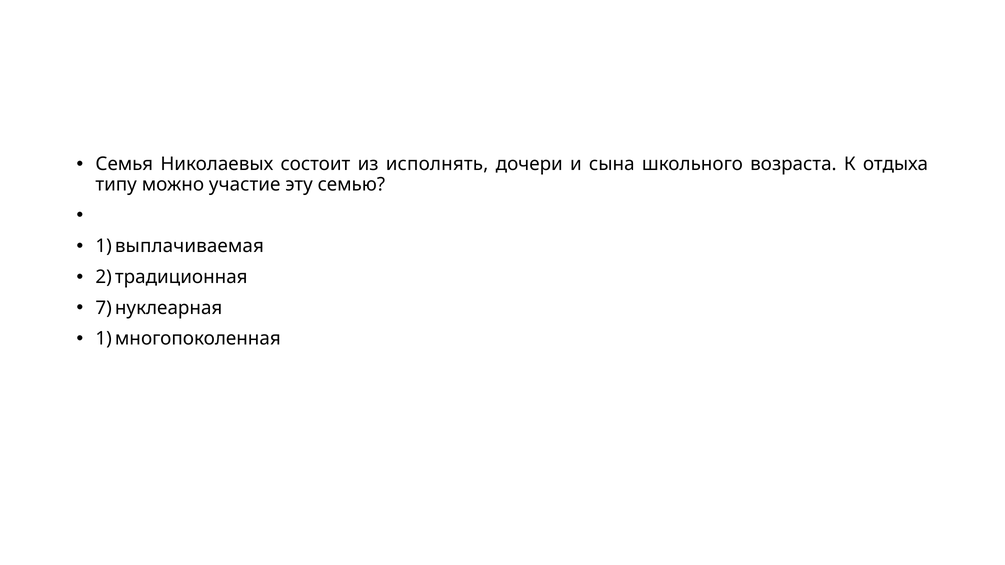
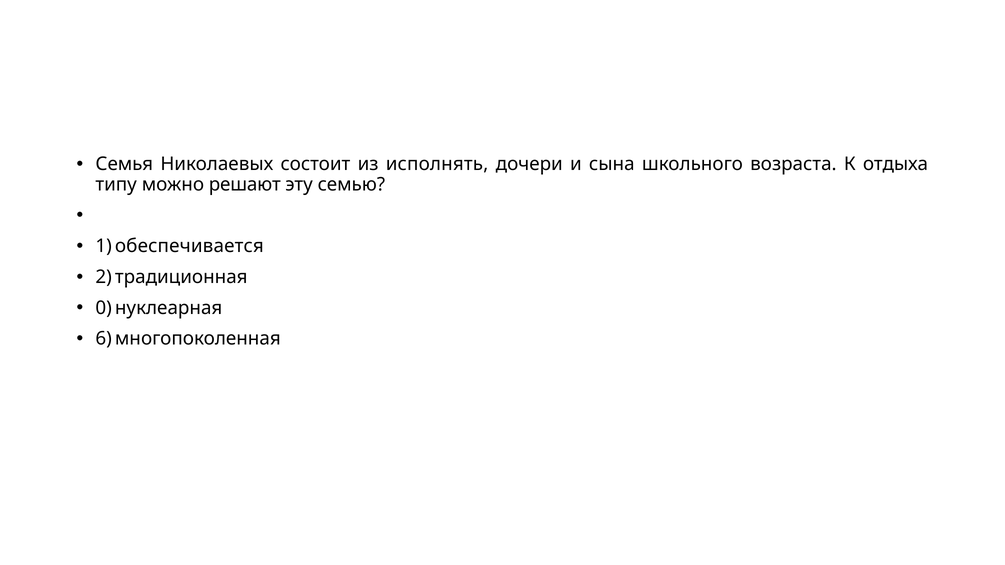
участие: участие -> решают (245, 185)
выплачиваемая: выплачиваемая -> обеспечивается (189, 246)
7: 7 -> 0 (104, 308)
1: 1 -> 6 (104, 339)
